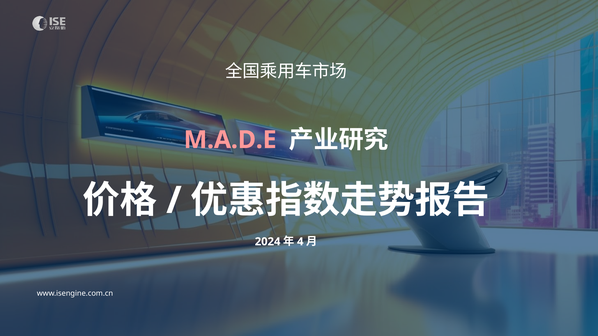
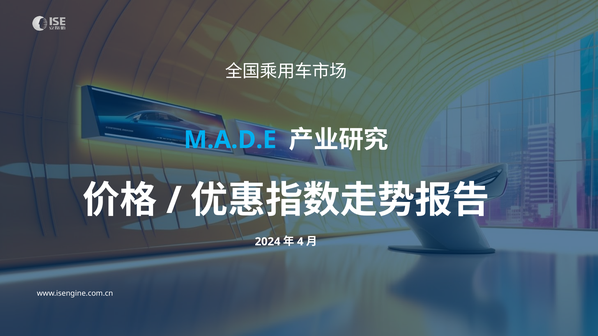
M.A.D.E colour: pink -> light blue (230, 140)
